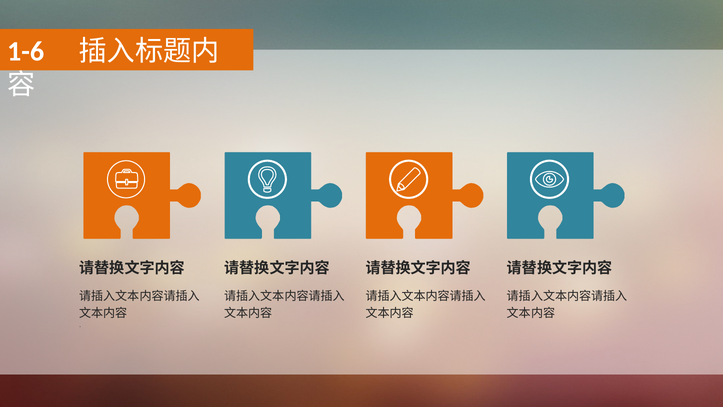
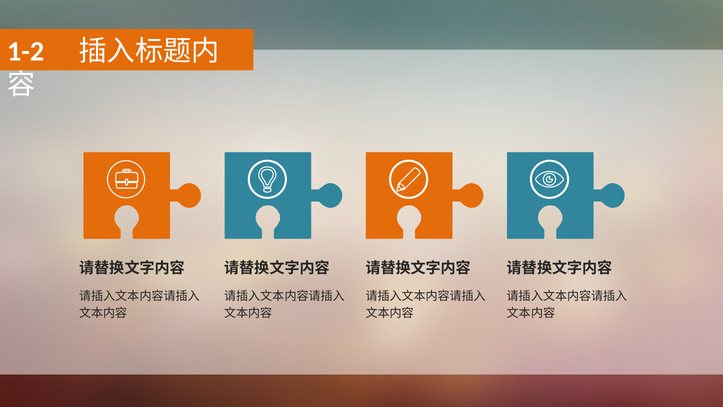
1-6: 1-6 -> 1-2 (26, 51)
